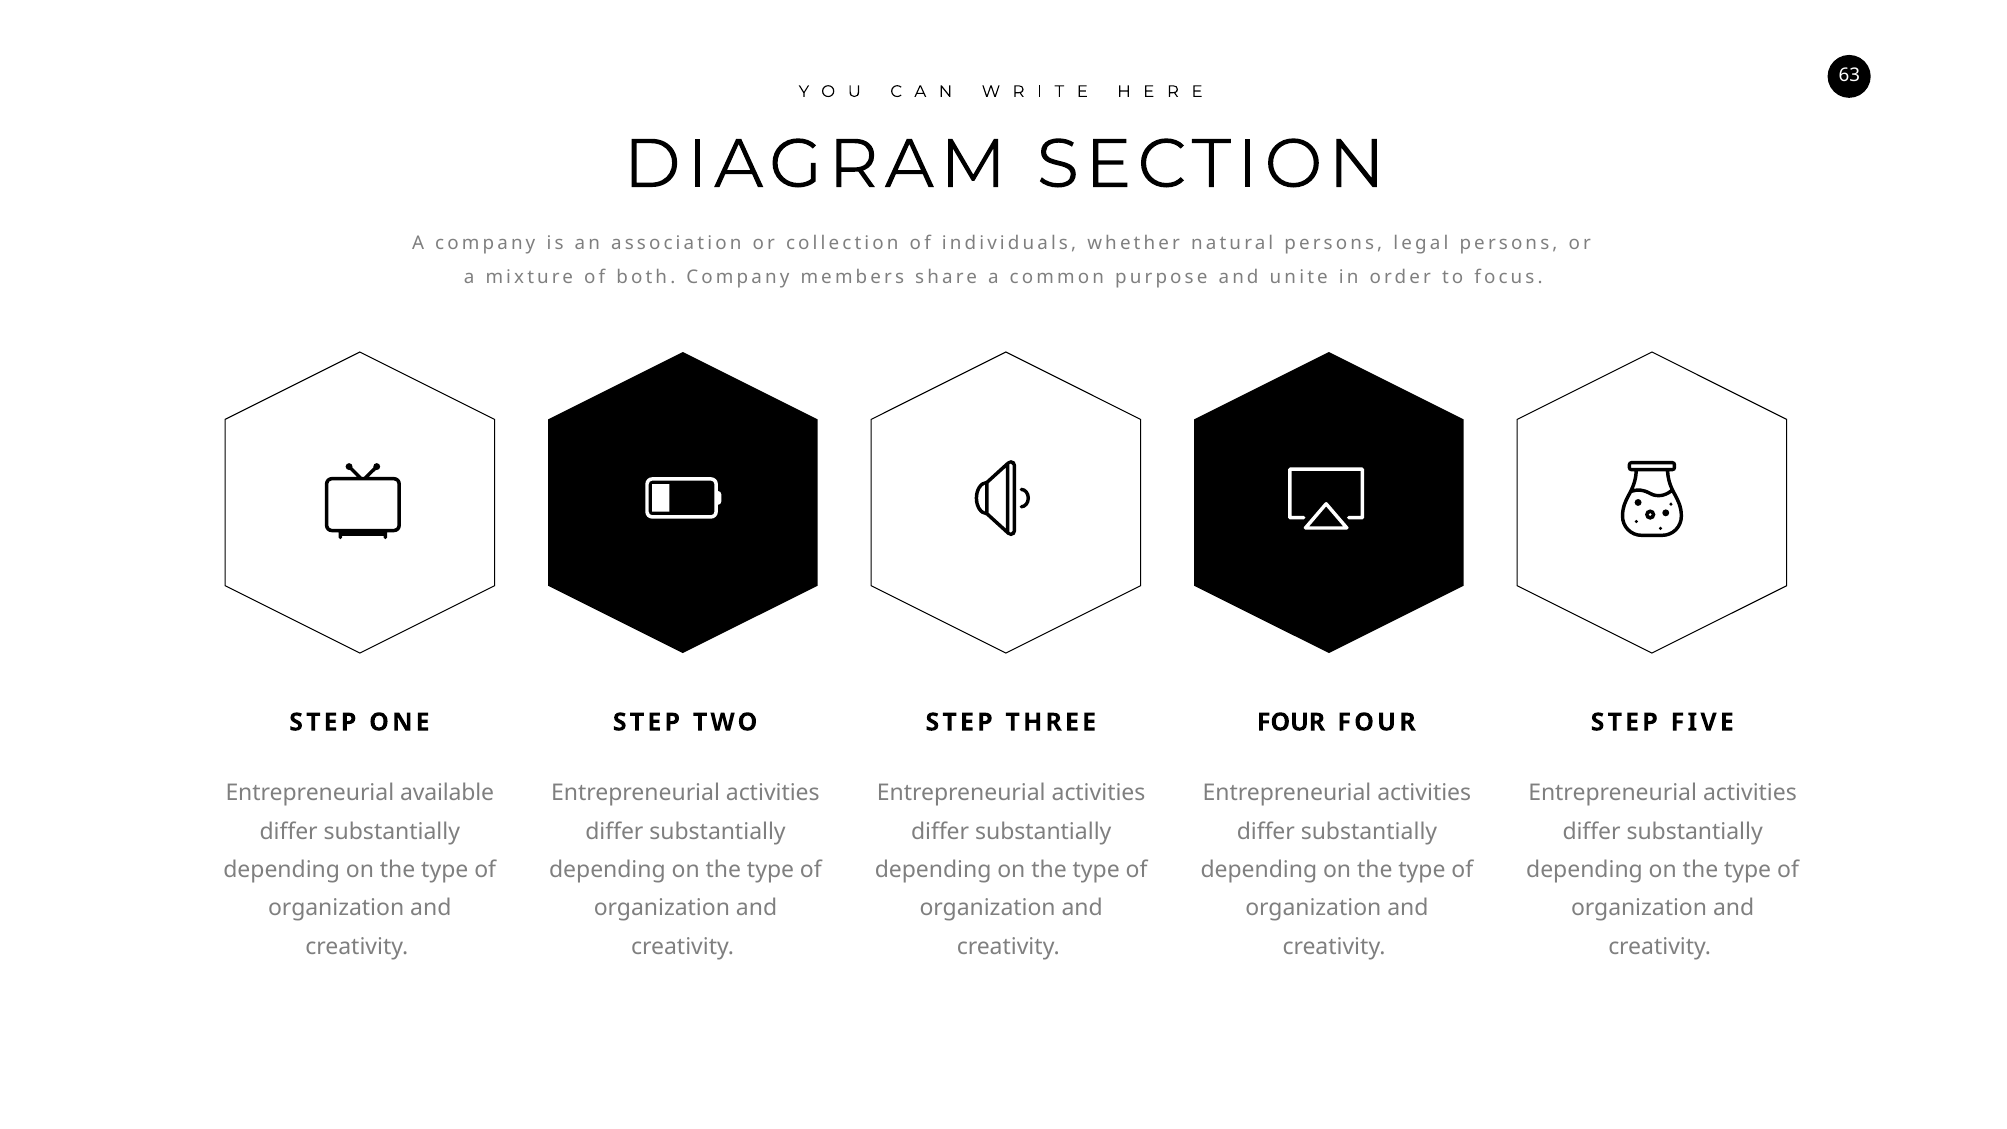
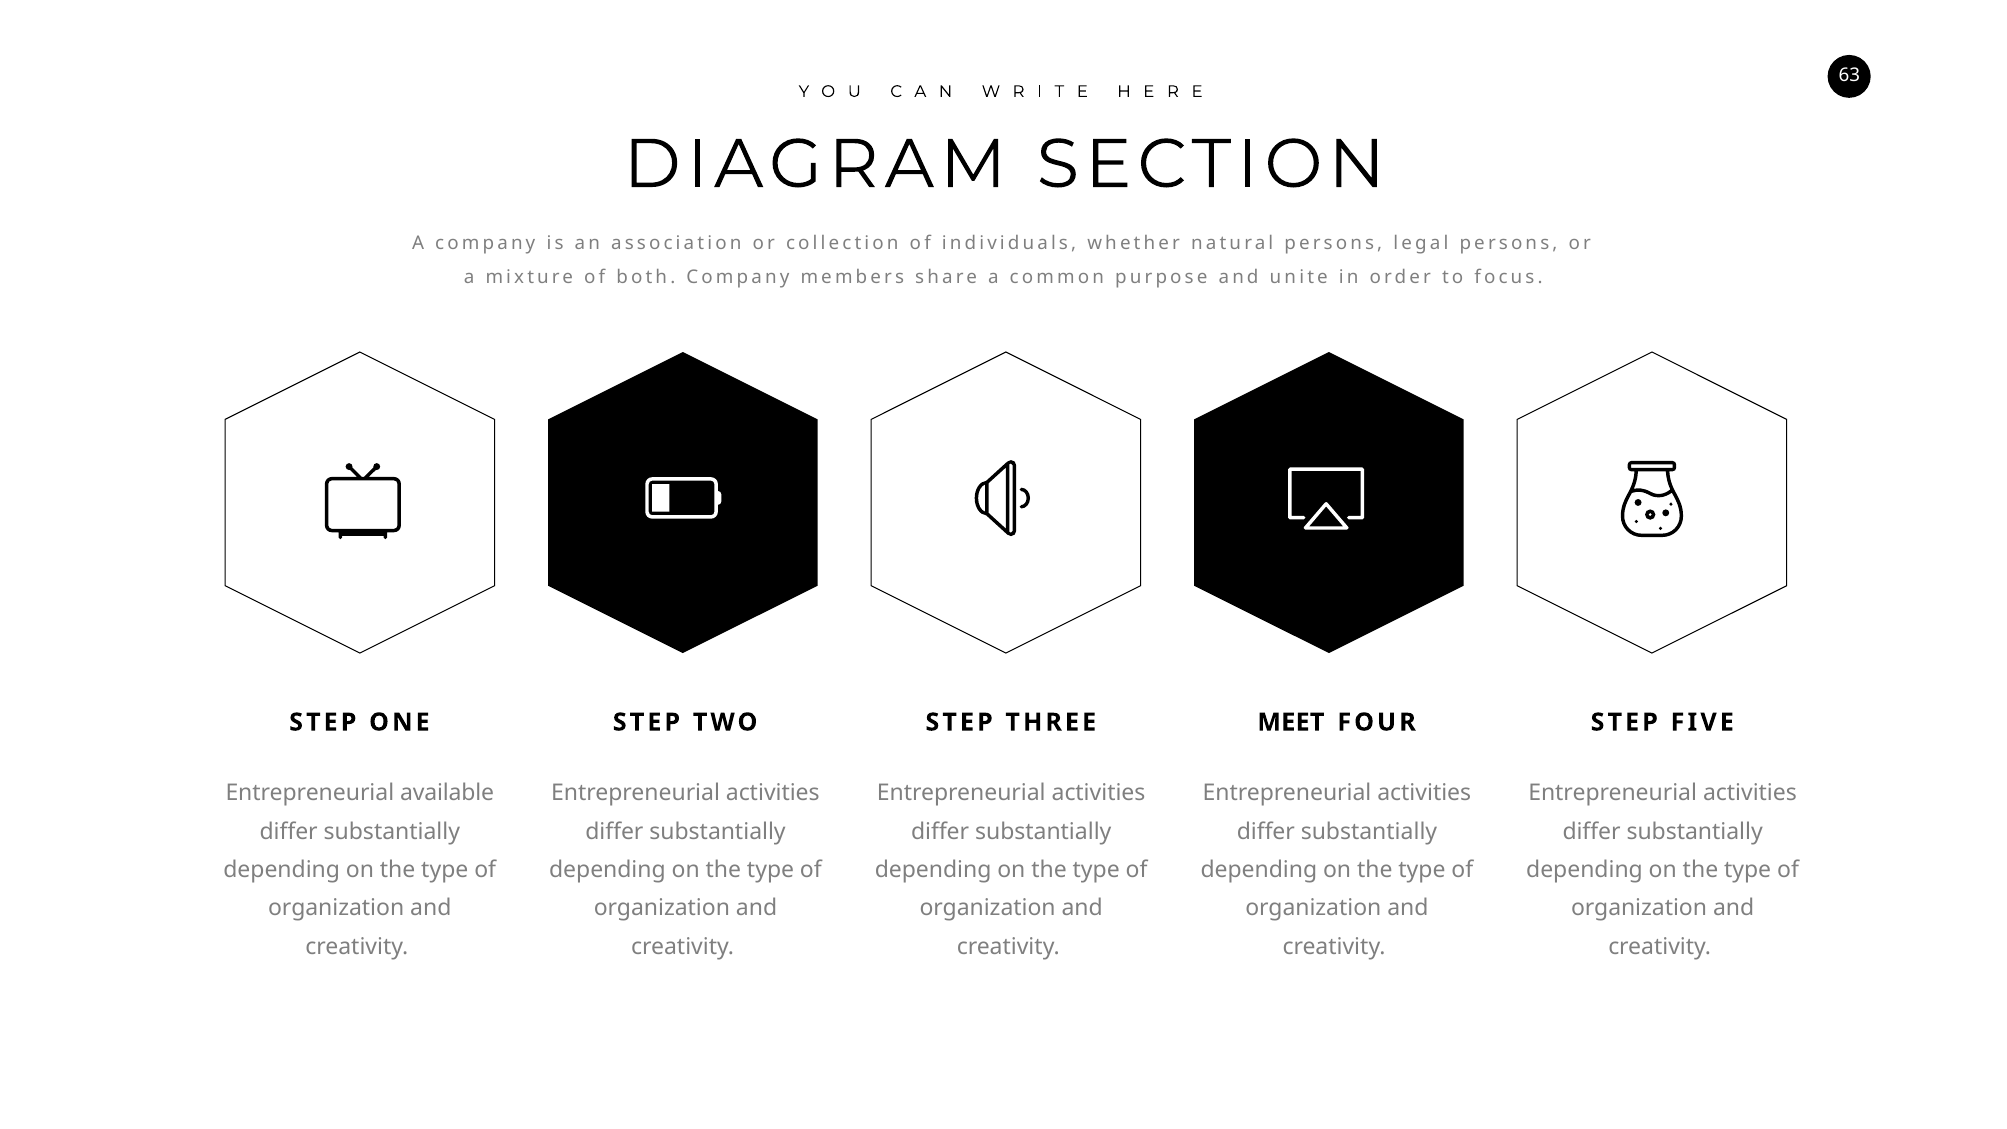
FOUR: FOUR -> MEET (1291, 722)
